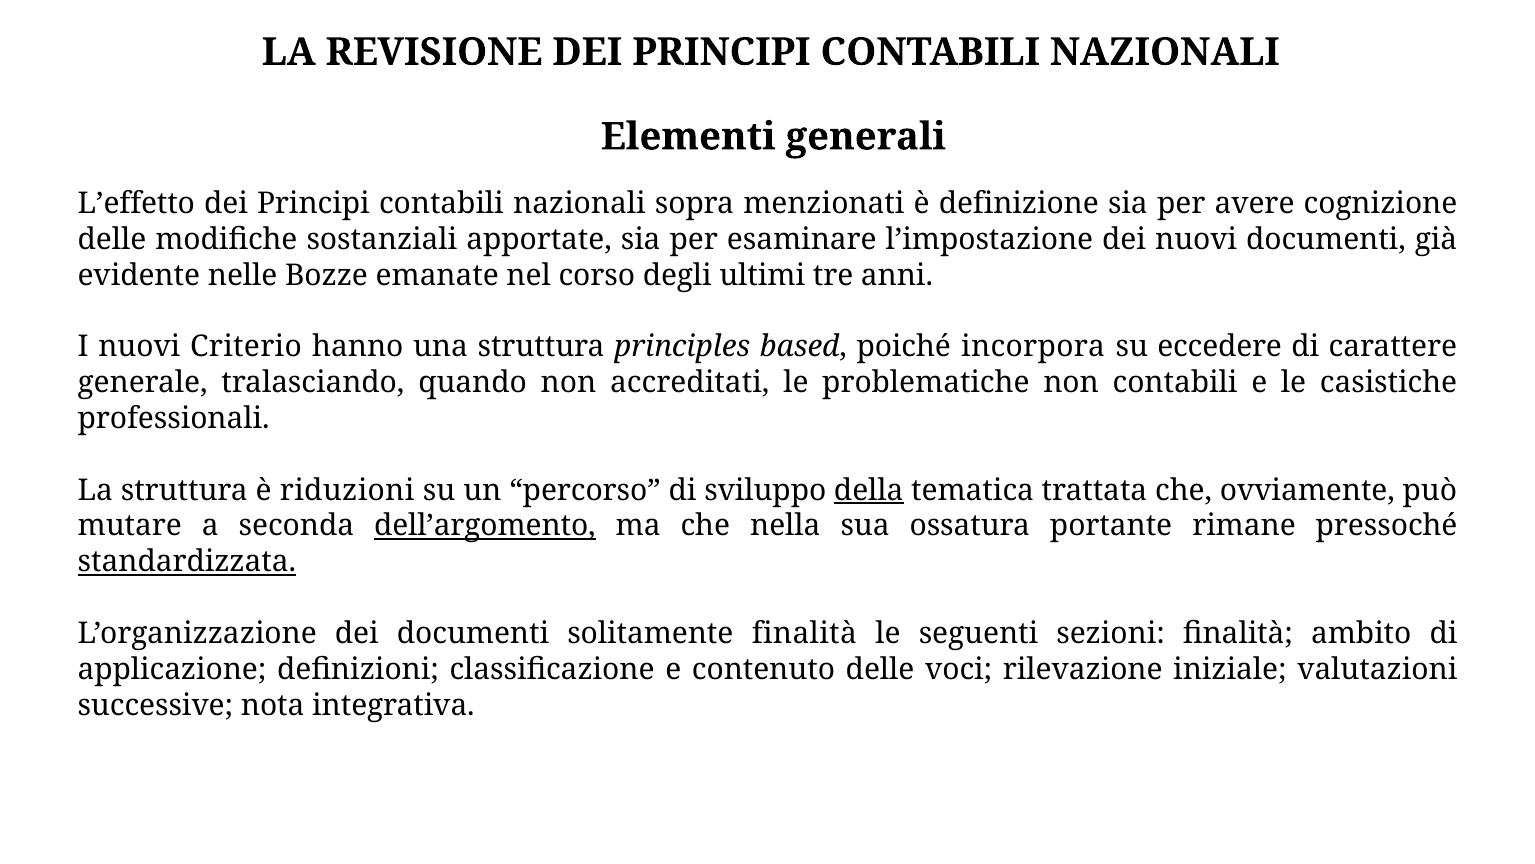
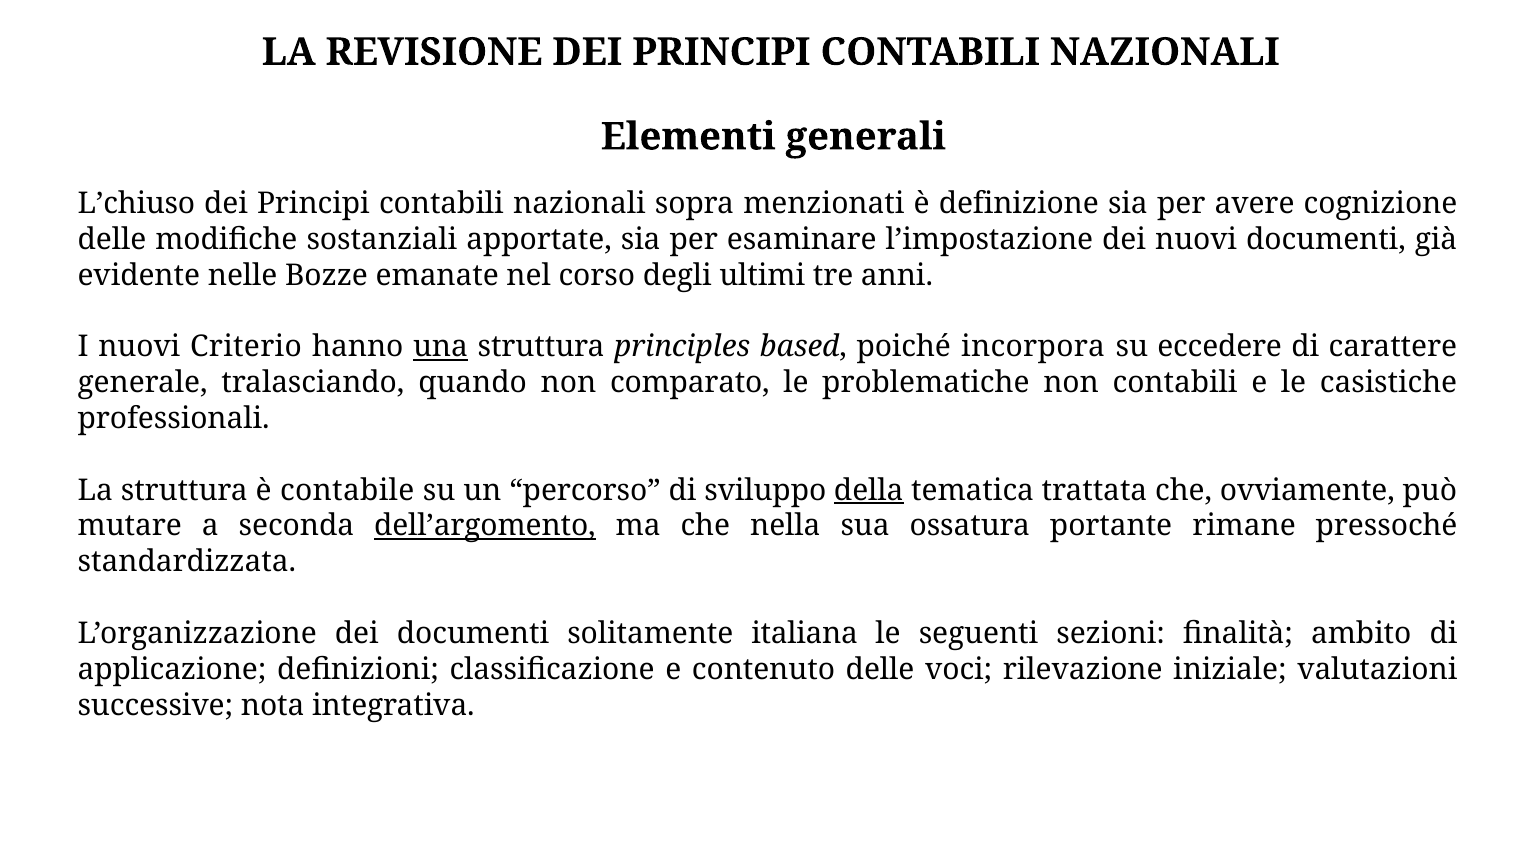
L’effetto: L’effetto -> L’chiuso (136, 203)
una underline: none -> present (441, 347)
accreditati: accreditati -> comparato (690, 382)
riduzioni: riduzioni -> contabile (347, 490)
standardizzata underline: present -> none (187, 561)
solitamente finalità: finalità -> italiana (805, 633)
